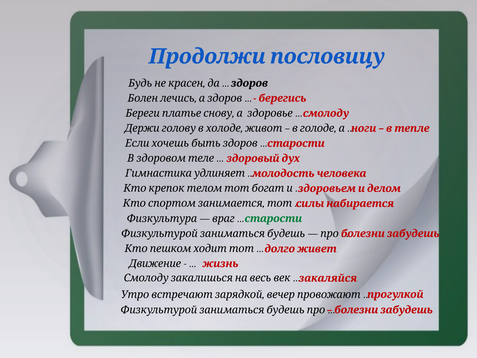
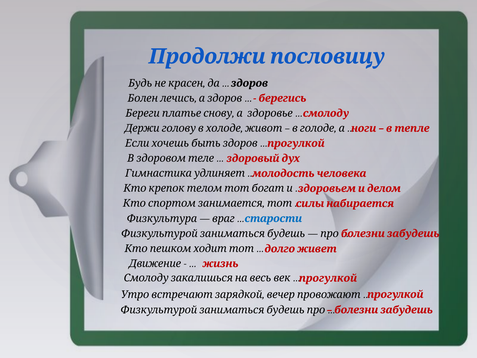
старости: старости -> прогулкой (296, 143)
старости colour: green -> blue (273, 218)
закаляйся: закаляйся -> прогулкой (328, 278)
